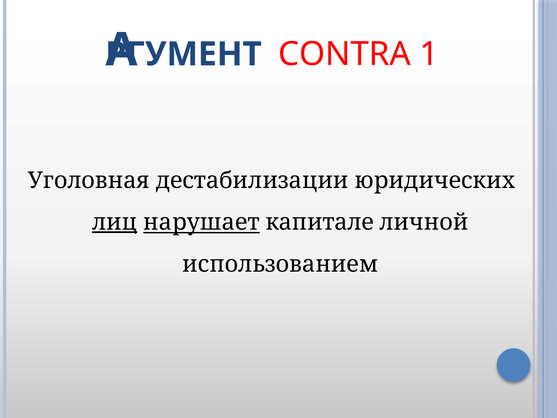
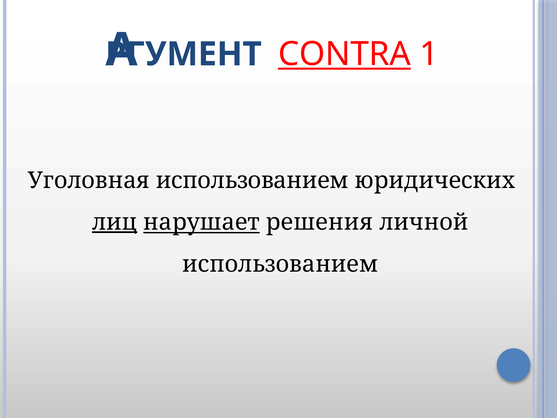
CONTRA underline: none -> present (345, 54)
Уголовная дестабилизации: дестабилизации -> использованием (252, 180)
капитале: капитале -> решения (319, 222)
